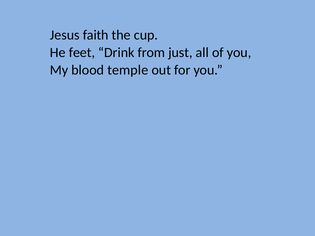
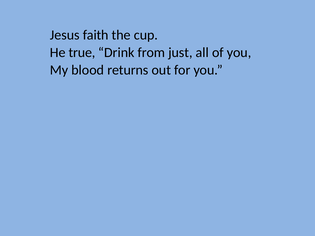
feet: feet -> true (82, 52)
temple: temple -> returns (128, 70)
